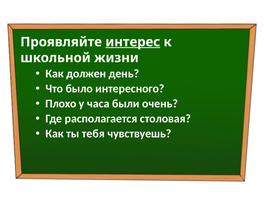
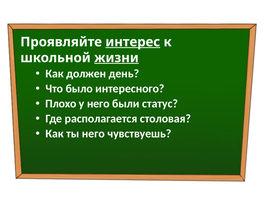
жизни underline: none -> present (116, 58)
у часа: часа -> него (98, 104)
очень: очень -> статус (160, 104)
ты тебя: тебя -> него (93, 134)
